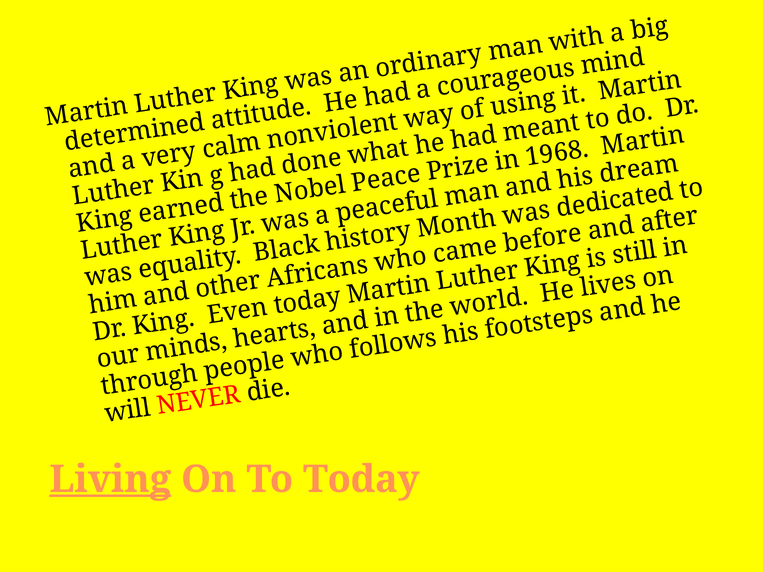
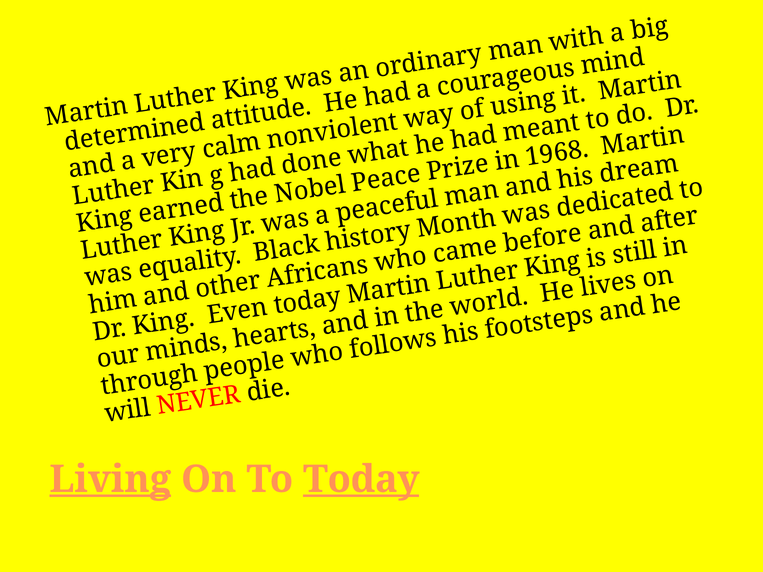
Today underline: none -> present (361, 480)
